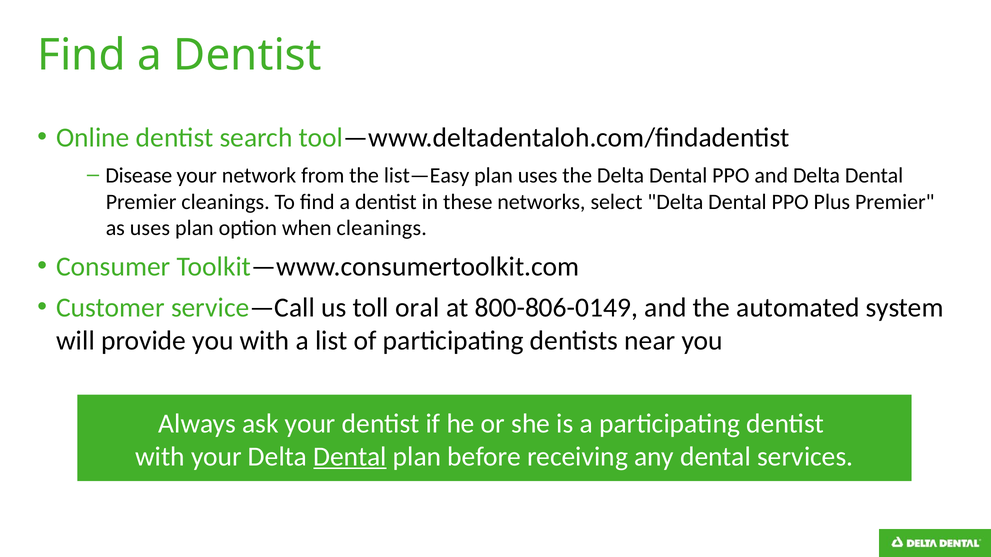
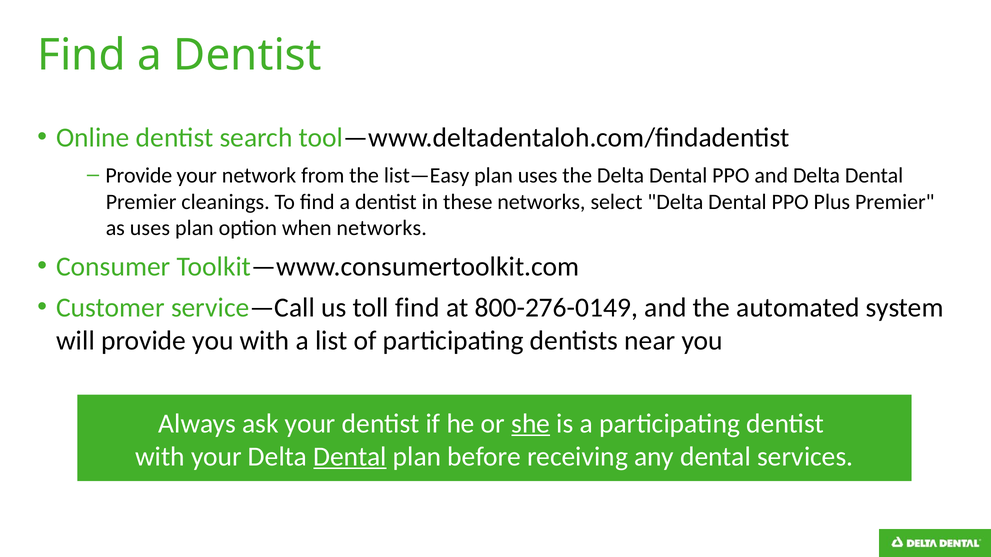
Disease: Disease -> Provide (139, 176)
when cleanings: cleanings -> networks (382, 228)
toll oral: oral -> find (417, 308)
800-806-0149: 800-806-0149 -> 800-276-0149 (556, 308)
she underline: none -> present (531, 424)
